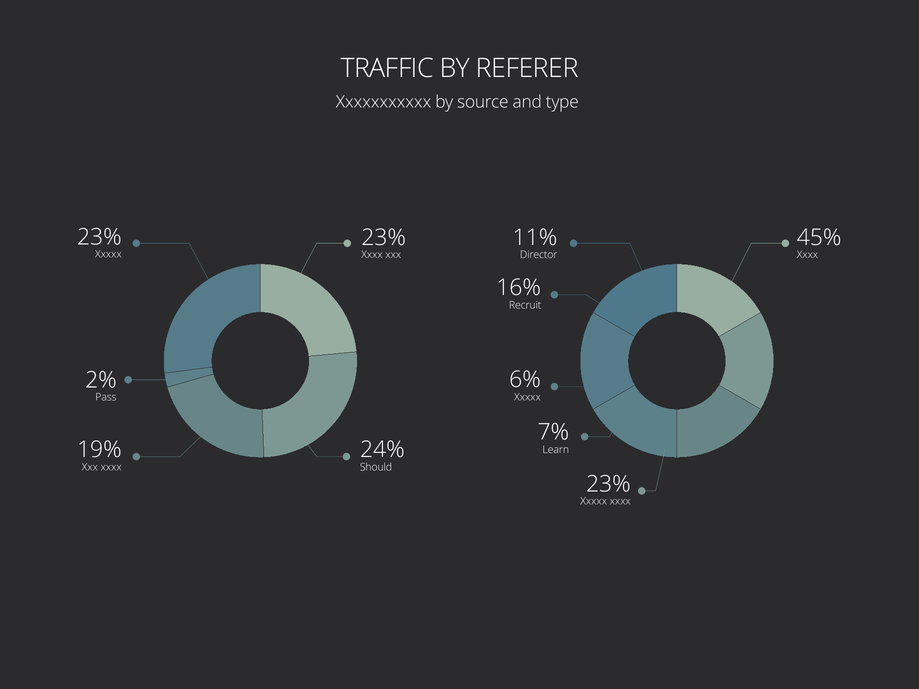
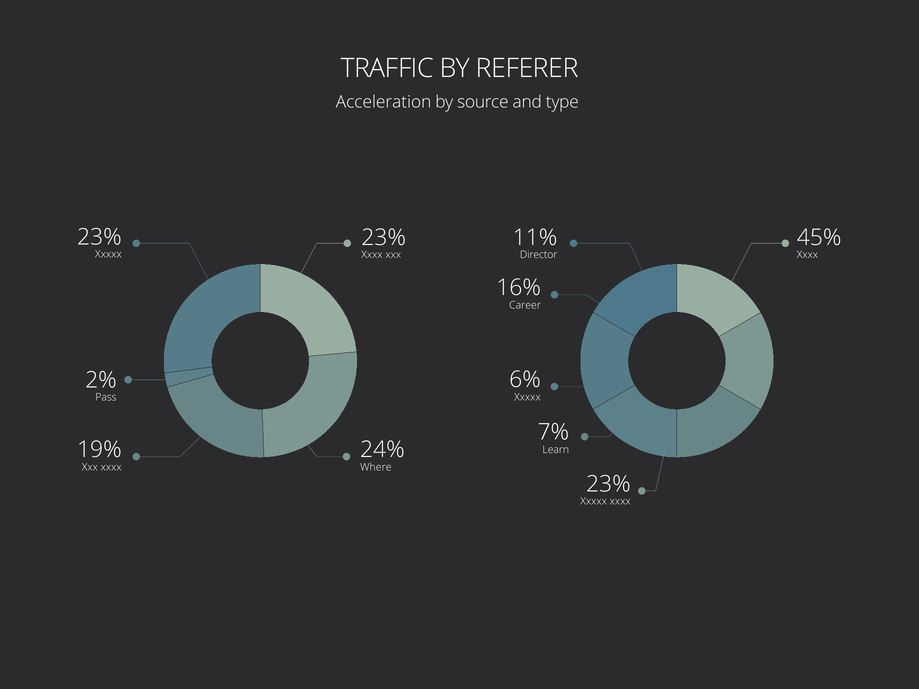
Xxxxxxxxxxx: Xxxxxxxxxxx -> Acceleration (384, 102)
Recruit: Recruit -> Career (525, 305)
Should: Should -> Where (376, 467)
